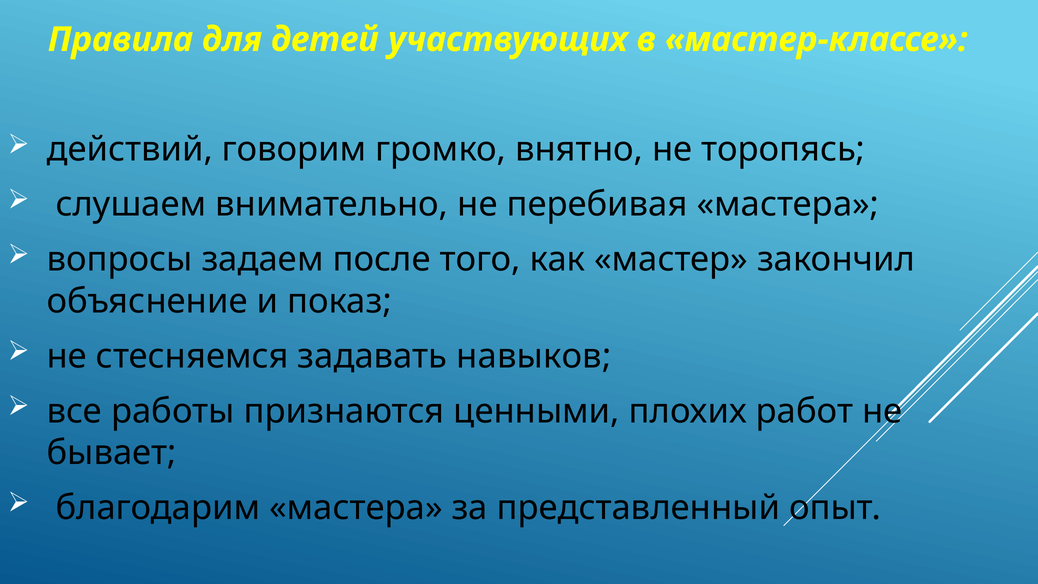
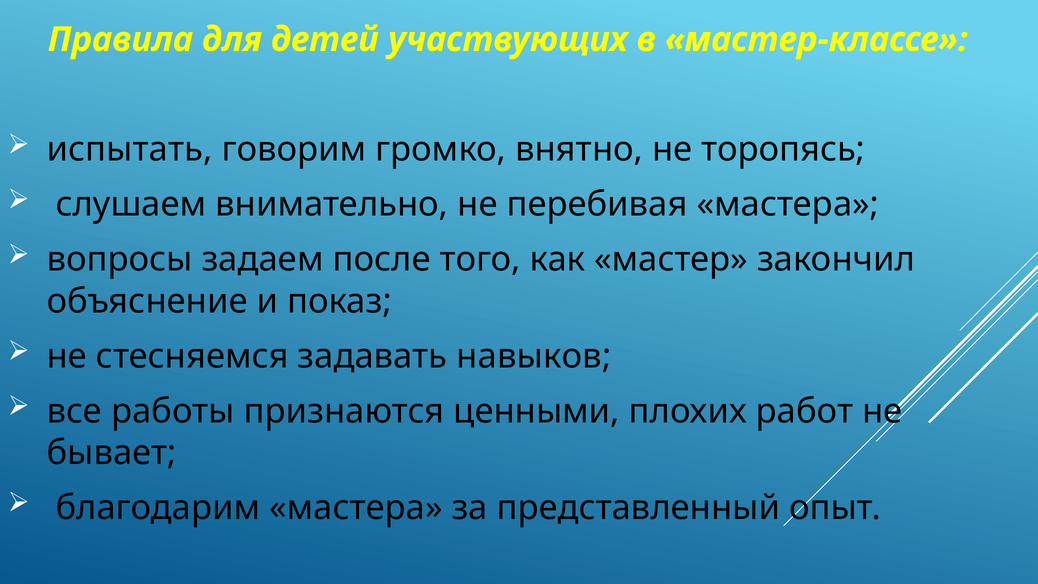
действий: действий -> испытать (130, 150)
